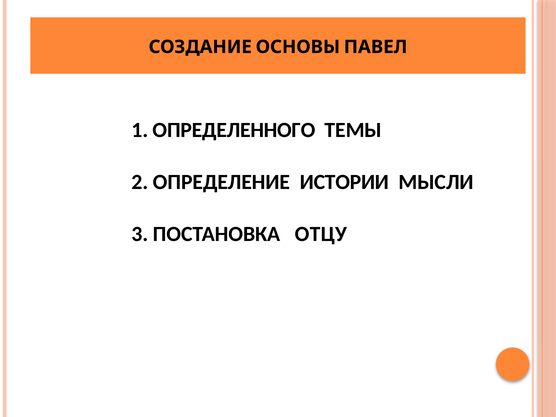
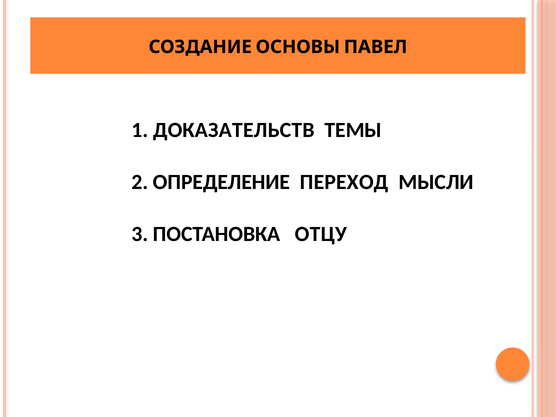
ОПРЕДЕЛЕННОГО: ОПРЕДЕЛЕННОГО -> ДОКАЗАТЕЛЬСТВ (234, 130)
ИСТОРИИ: ИСТОРИИ -> ПЕРЕХОД (344, 182)
